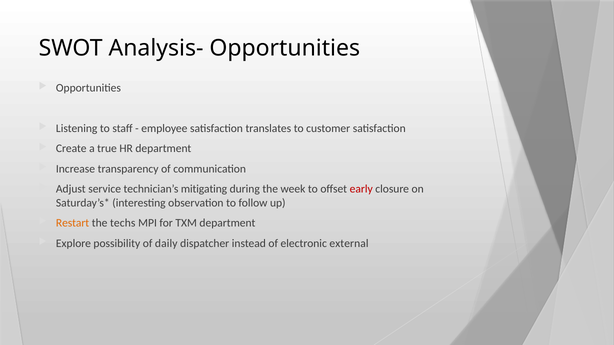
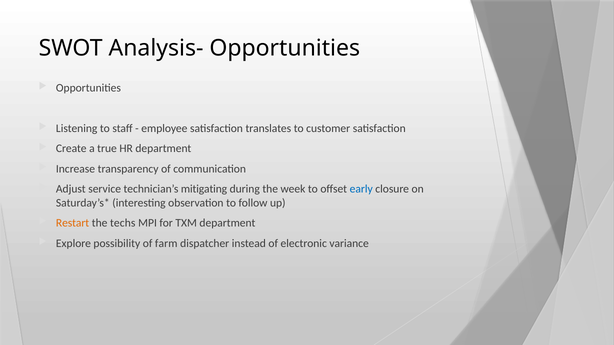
early colour: red -> blue (361, 189)
daily: daily -> farm (166, 244)
external: external -> variance (349, 244)
